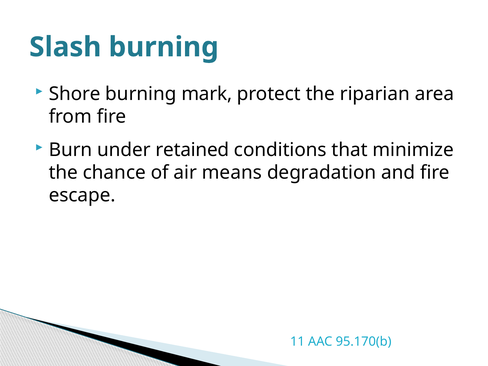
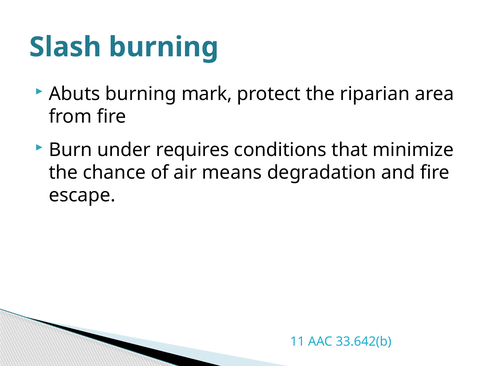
Shore: Shore -> Abuts (75, 94)
retained: retained -> requires (192, 150)
95.170(b: 95.170(b -> 33.642(b (364, 341)
